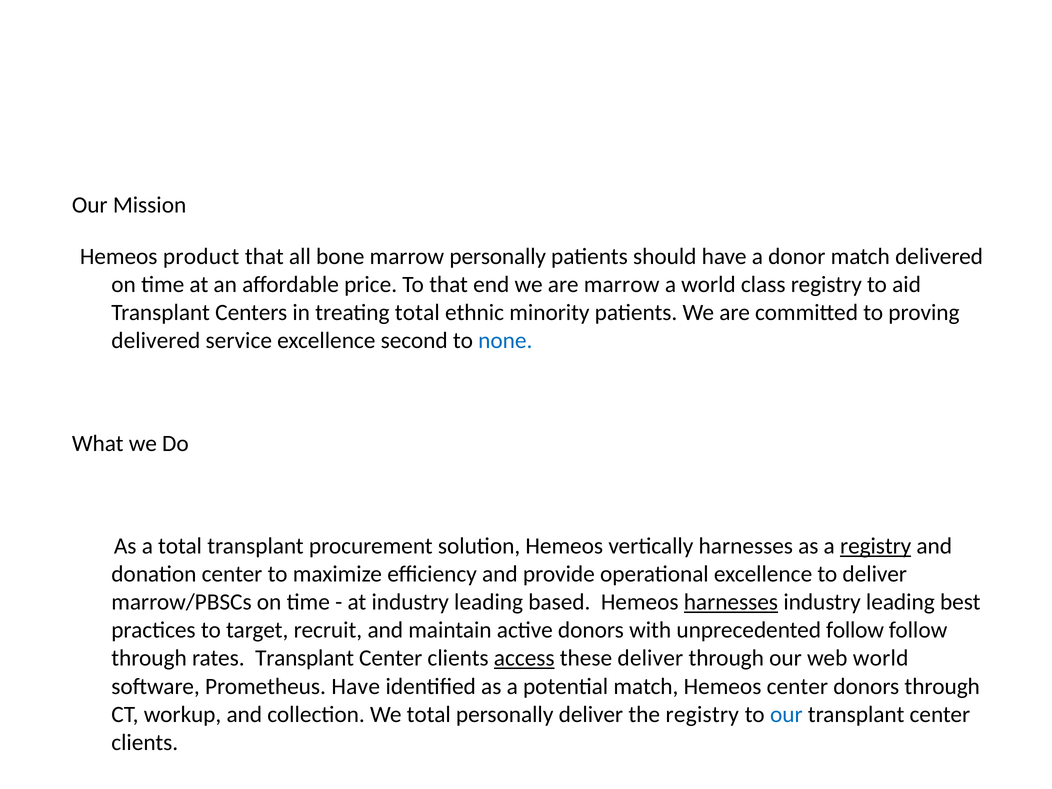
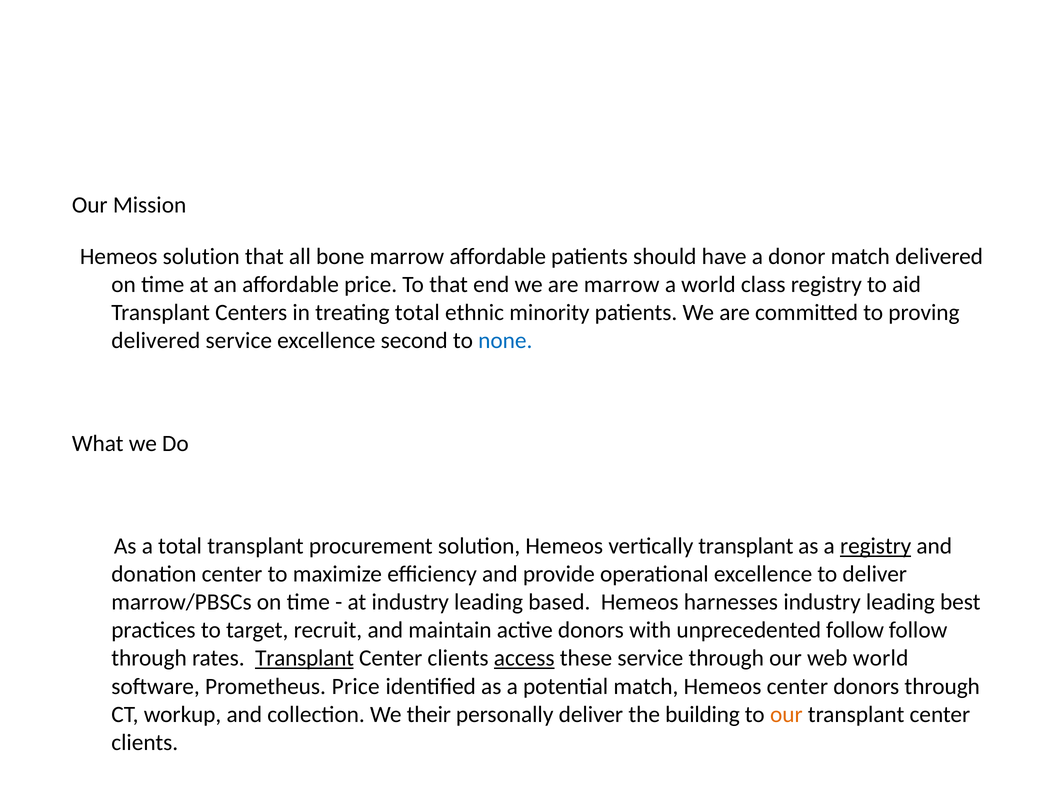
Hemeos product: product -> solution (201, 256)
marrow personally: personally -> affordable (498, 256)
vertically harnesses: harnesses -> transplant (746, 546)
harnesses underline: present -> none (731, 602)
Transplant underline: none -> present (305, 658)
these deliver: deliver -> service (650, 658)
Prometheus Have: Have -> Price (356, 686)
We total: total -> their (429, 714)
the registry: registry -> building (702, 714)
our colour: blue -> orange (786, 714)
